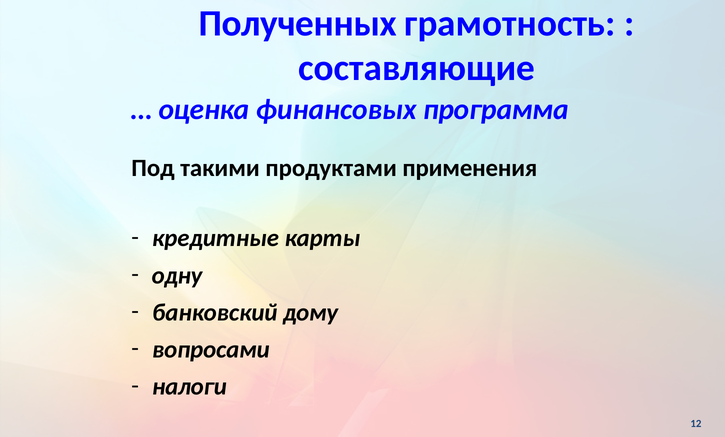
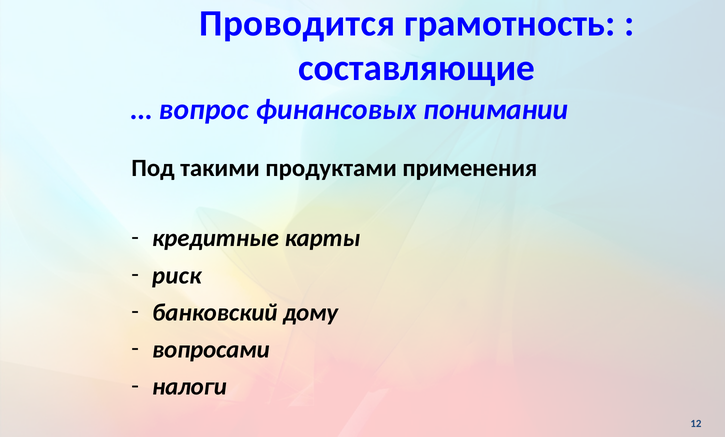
Полученных: Полученных -> Проводится (297, 24)
оценка: оценка -> вопрос (204, 110)
программа: программа -> понимании (496, 110)
одну: одну -> риск (177, 276)
